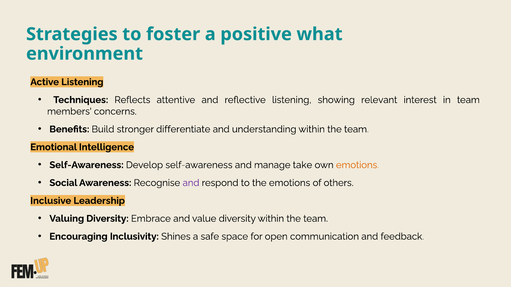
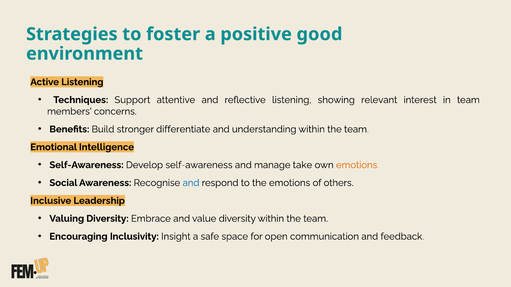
what: what -> good (319, 34)
Reflects: Reflects -> Support (132, 100)
and colour: purple -> blue (191, 183)
Shines: Shines -> Insight (176, 237)
